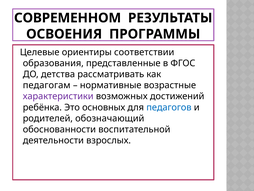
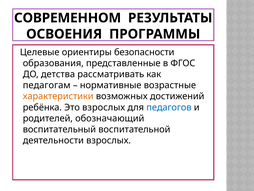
соответствии: соответствии -> безопасности (144, 52)
характеристики colour: purple -> orange (58, 96)
Это основных: основных -> взрослых (104, 107)
обоснованности: обоснованности -> воспитательный (59, 129)
